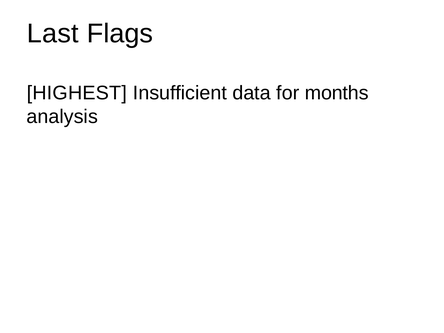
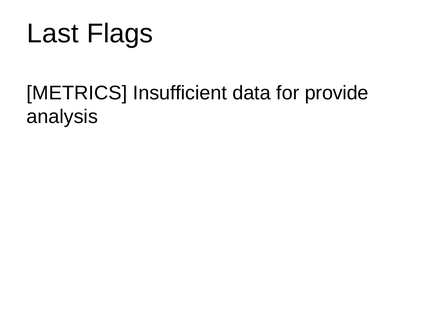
HIGHEST: HIGHEST -> METRICS (77, 93)
months: months -> provide (337, 93)
